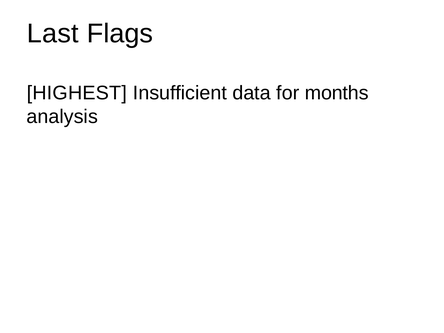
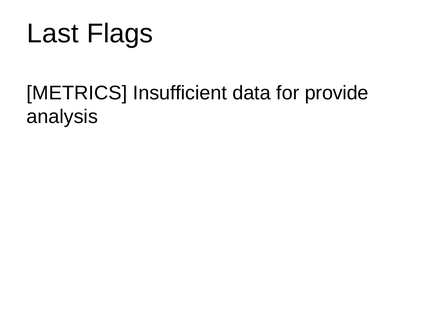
HIGHEST: HIGHEST -> METRICS (77, 93)
months: months -> provide (337, 93)
